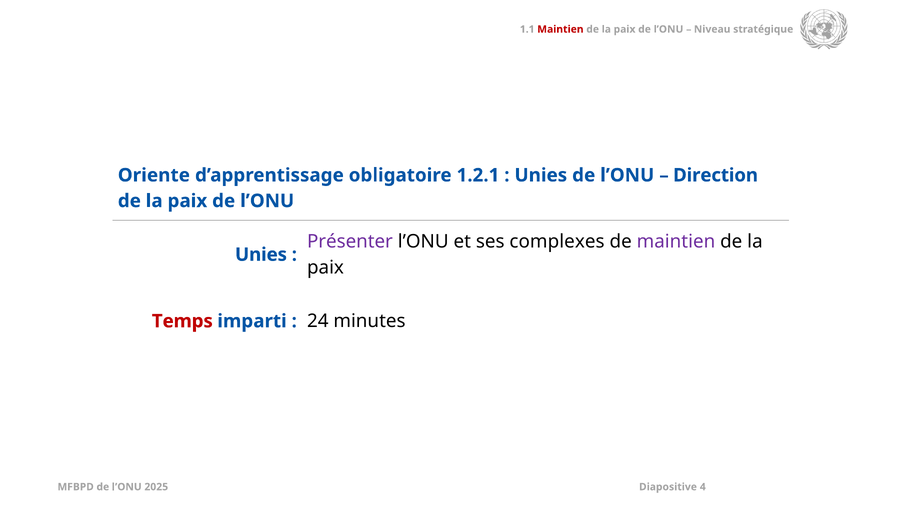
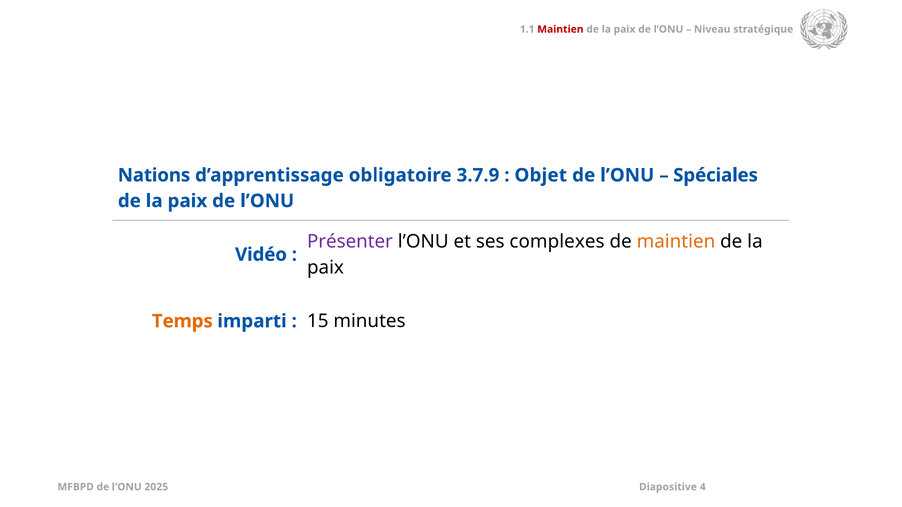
Oriente: Oriente -> Nations (154, 175)
1.2.1: 1.2.1 -> 3.7.9 (478, 175)
Unies: Unies -> Objet (541, 175)
Direction: Direction -> Spéciales (716, 175)
maintien colour: purple -> orange (676, 242)
Unies: Unies -> Vidéo (261, 255)
Temps colour: red -> orange (182, 321)
24: 24 -> 15 (318, 321)
